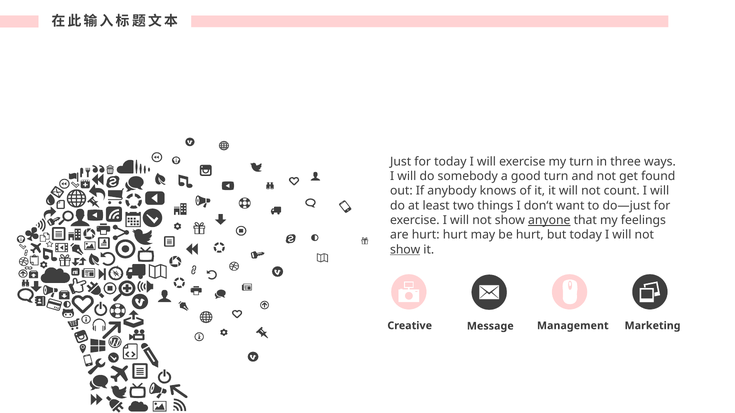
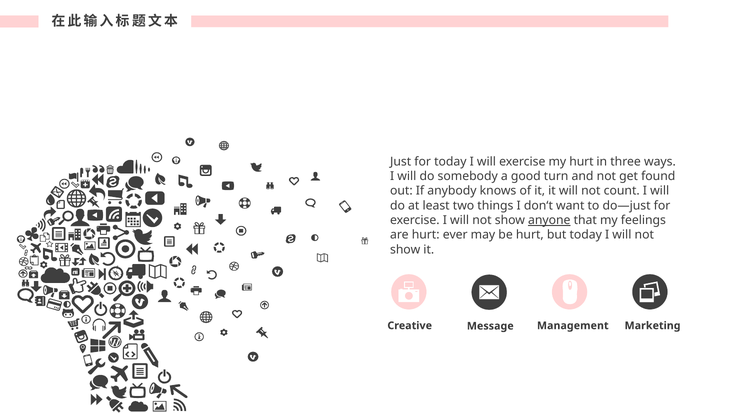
my turn: turn -> hurt (581, 162)
hurt hurt: hurt -> ever (455, 235)
show underline: present -> none (405, 250)
